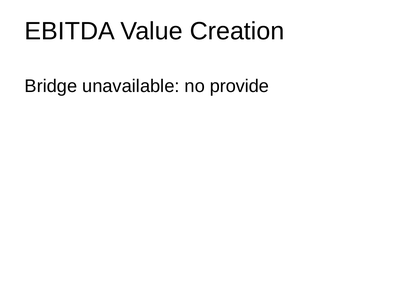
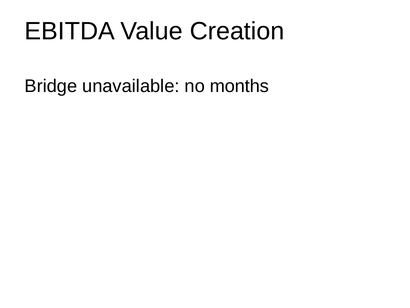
provide: provide -> months (239, 86)
